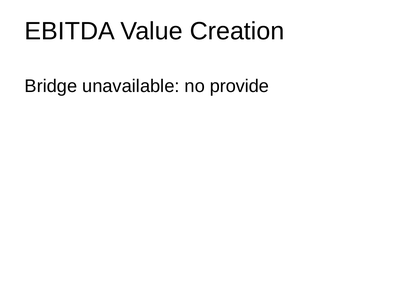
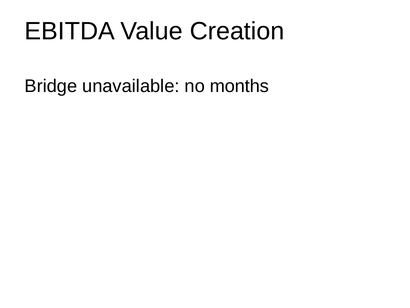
provide: provide -> months (239, 86)
